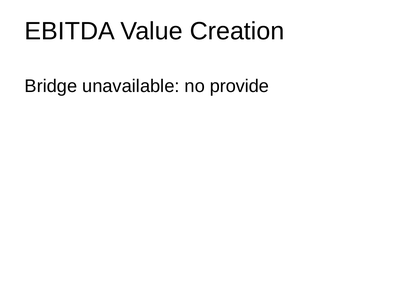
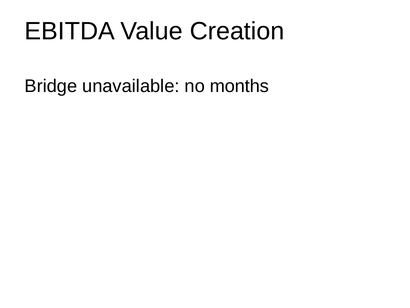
provide: provide -> months (239, 86)
